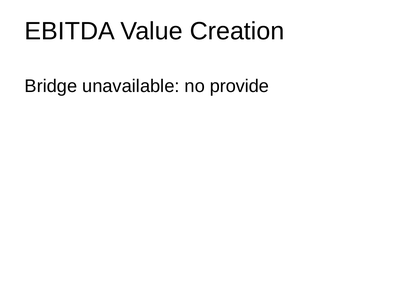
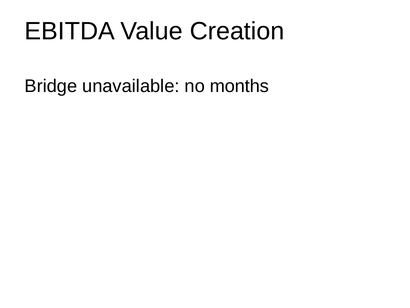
provide: provide -> months (239, 86)
